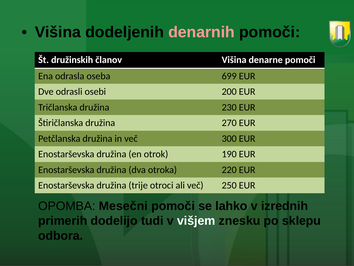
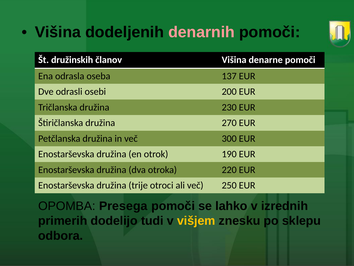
699: 699 -> 137 (229, 76)
Mesečni: Mesečni -> Presega (123, 206)
višjem colour: white -> yellow (196, 221)
